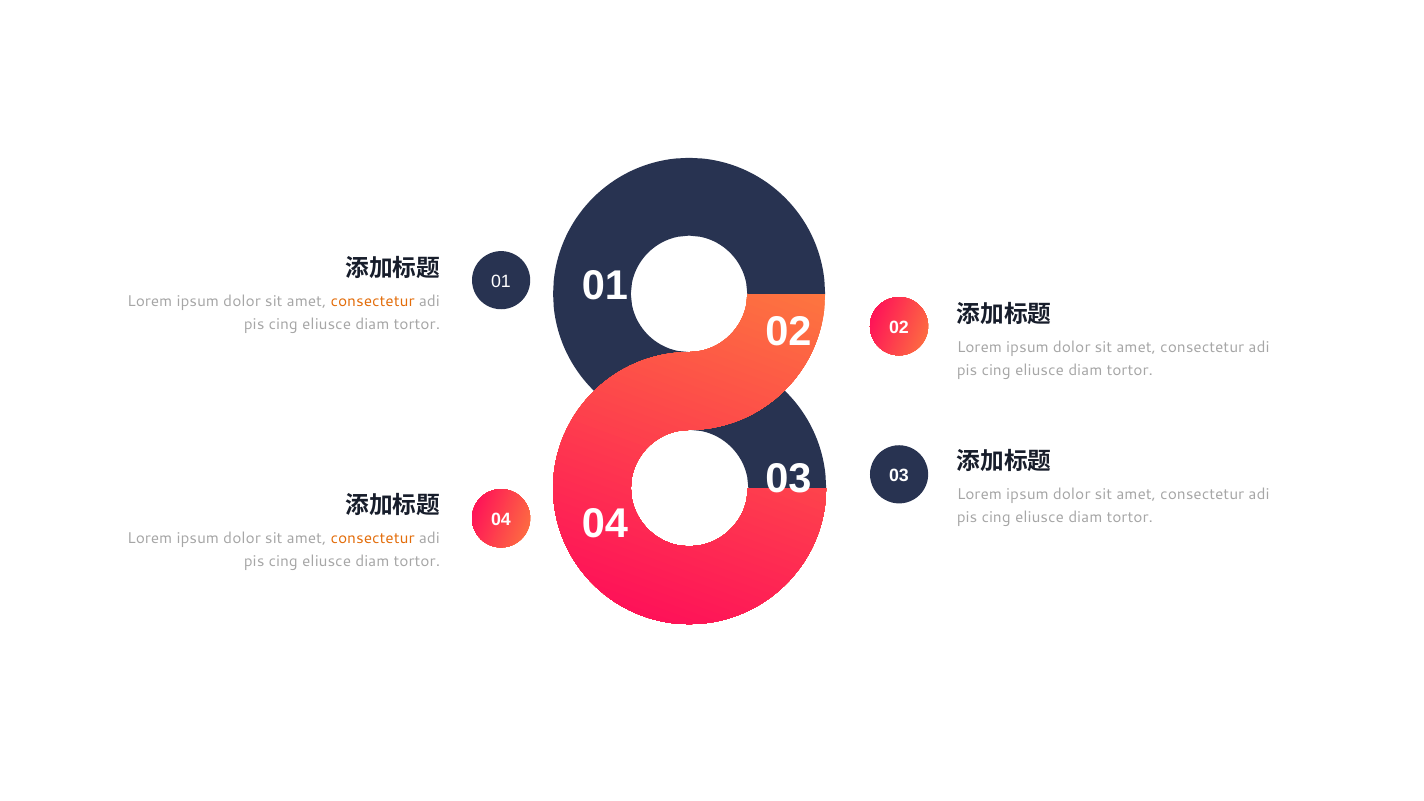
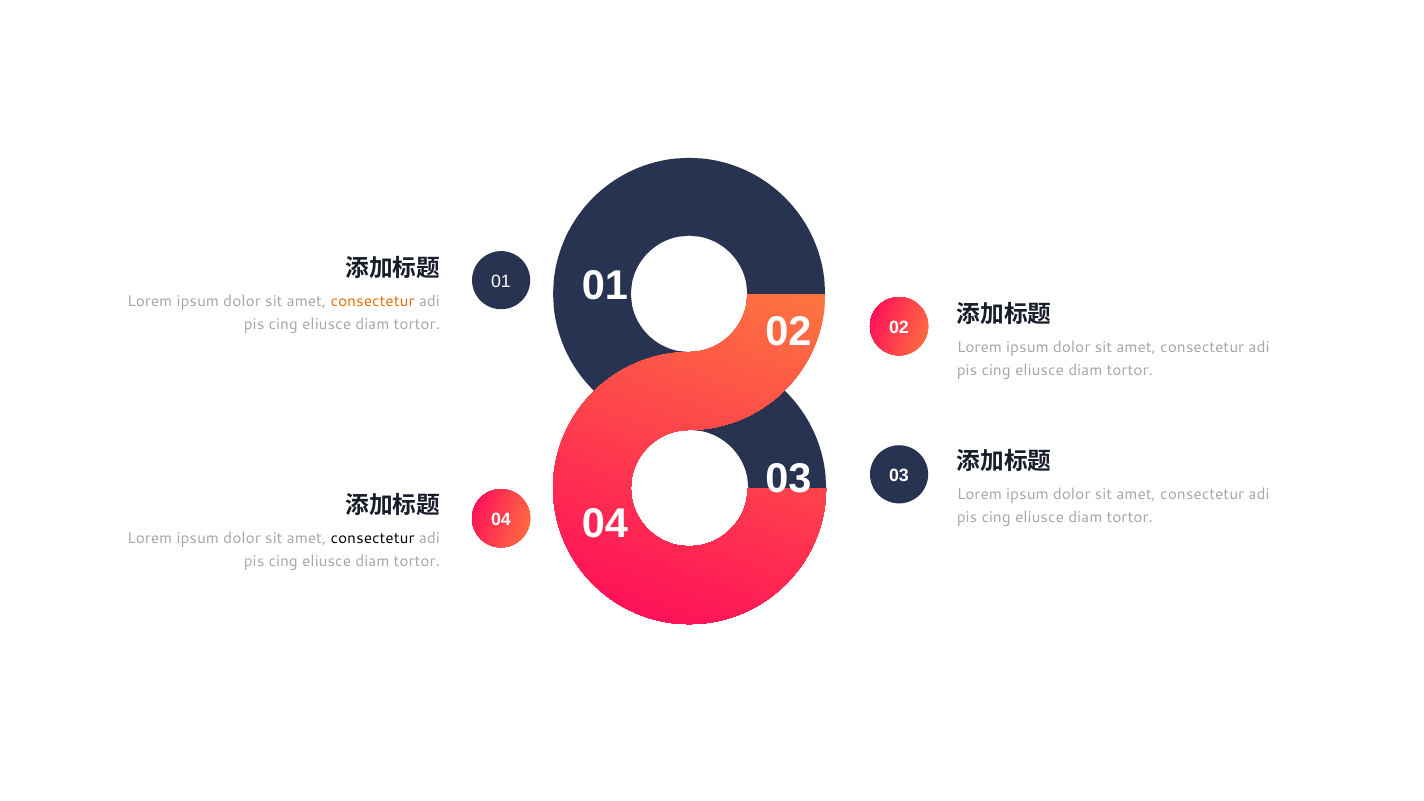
consectetur colour: orange -> black (373, 539)
